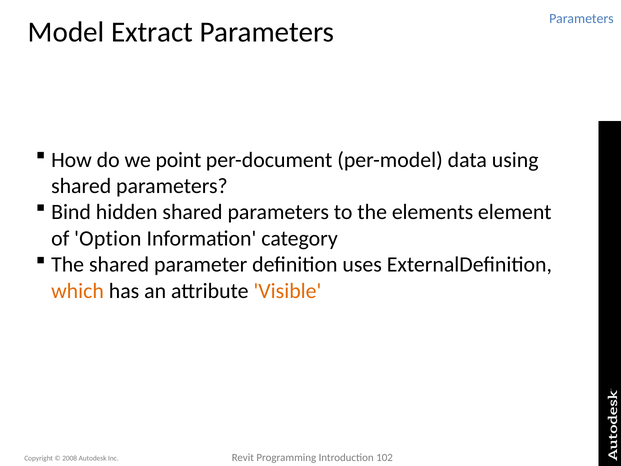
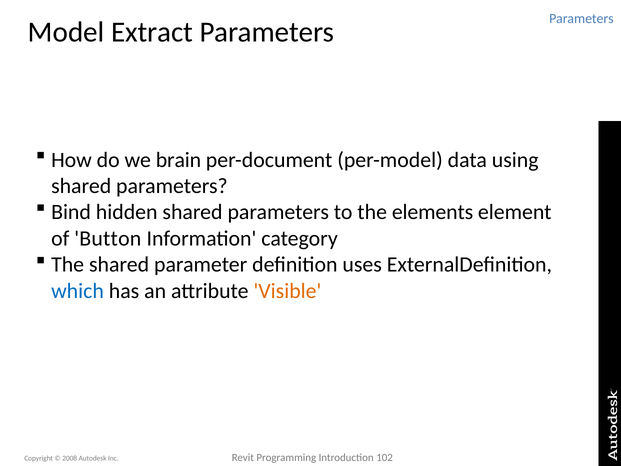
point: point -> brain (178, 160)
Option: Option -> Button (108, 238)
which colour: orange -> blue (78, 291)
